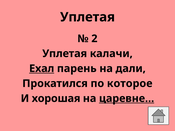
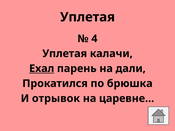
2: 2 -> 4 (94, 39)
которое: которое -> брюшка (130, 84)
хорошая: хорошая -> отрывок (56, 99)
царевне… underline: present -> none (127, 99)
